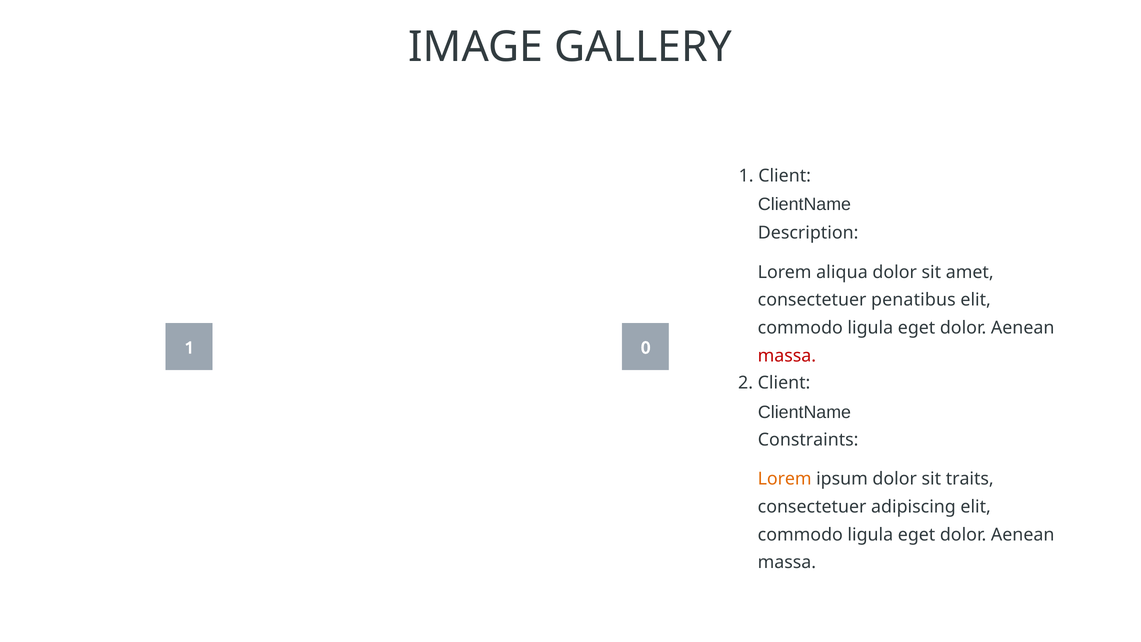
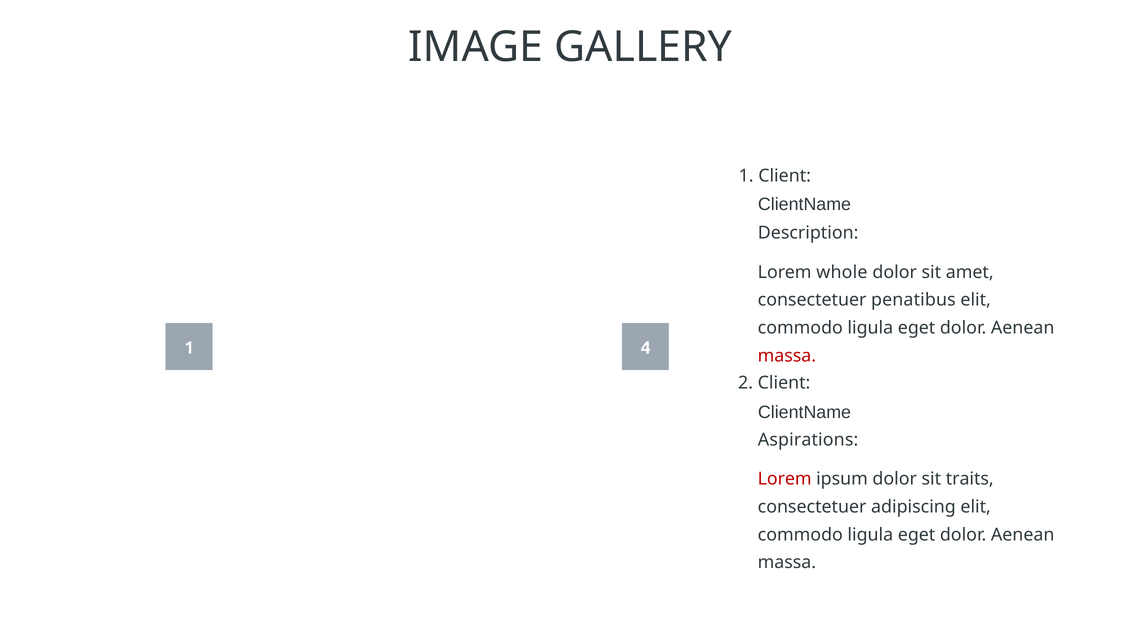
aliqua: aliqua -> whole (842, 272)
0: 0 -> 4 (646, 348)
Constraints: Constraints -> Aspirations (808, 440)
Lorem colour: orange -> red (785, 479)
